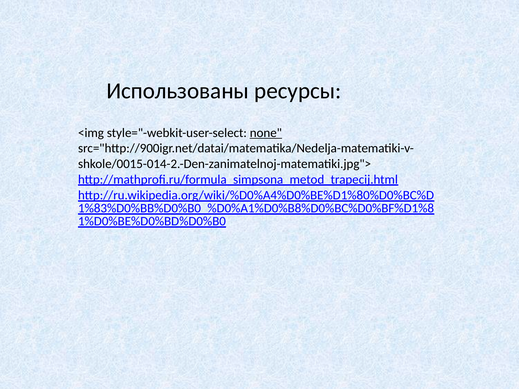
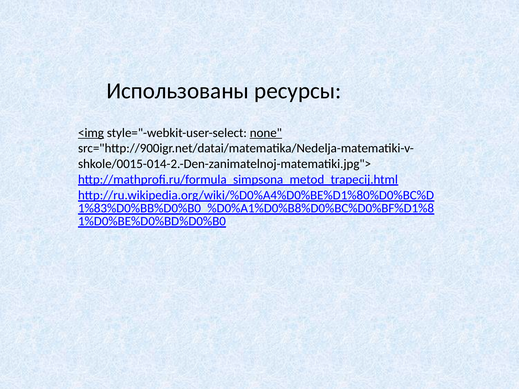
<img underline: none -> present (91, 133)
